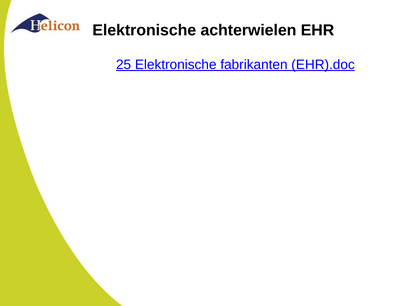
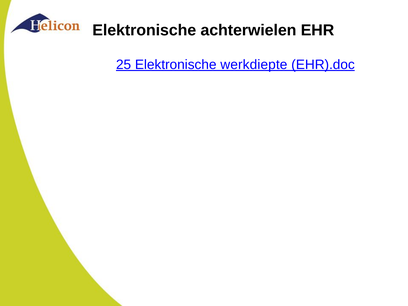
fabrikanten: fabrikanten -> werkdiepte (254, 65)
